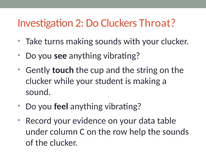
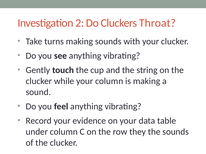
your student: student -> column (109, 81)
help: help -> they (138, 132)
